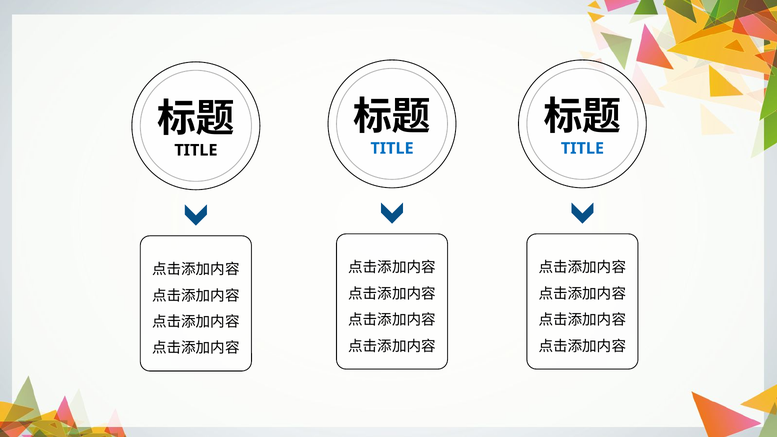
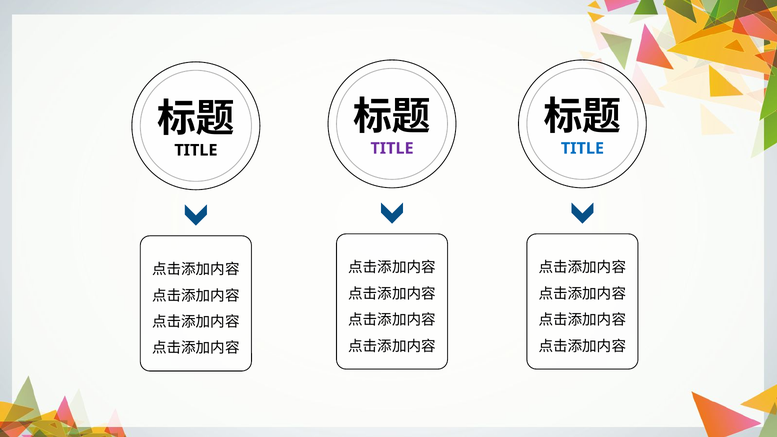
TITLE colour: blue -> purple (392, 148)
